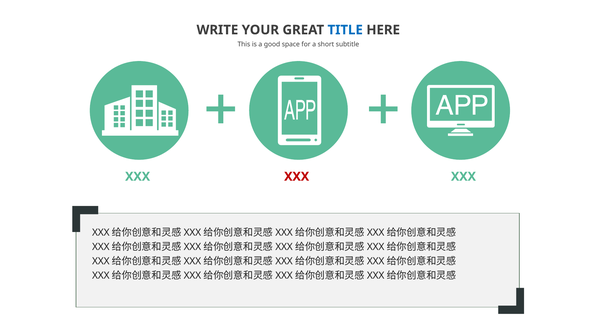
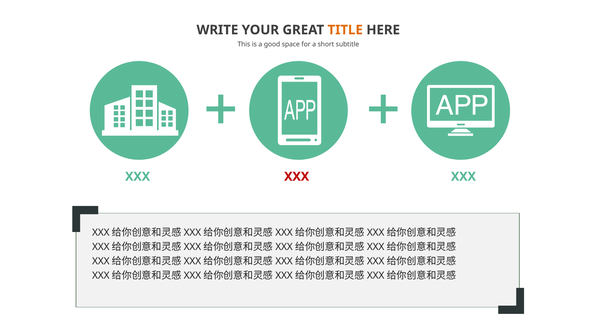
TITLE colour: blue -> orange (345, 30)
